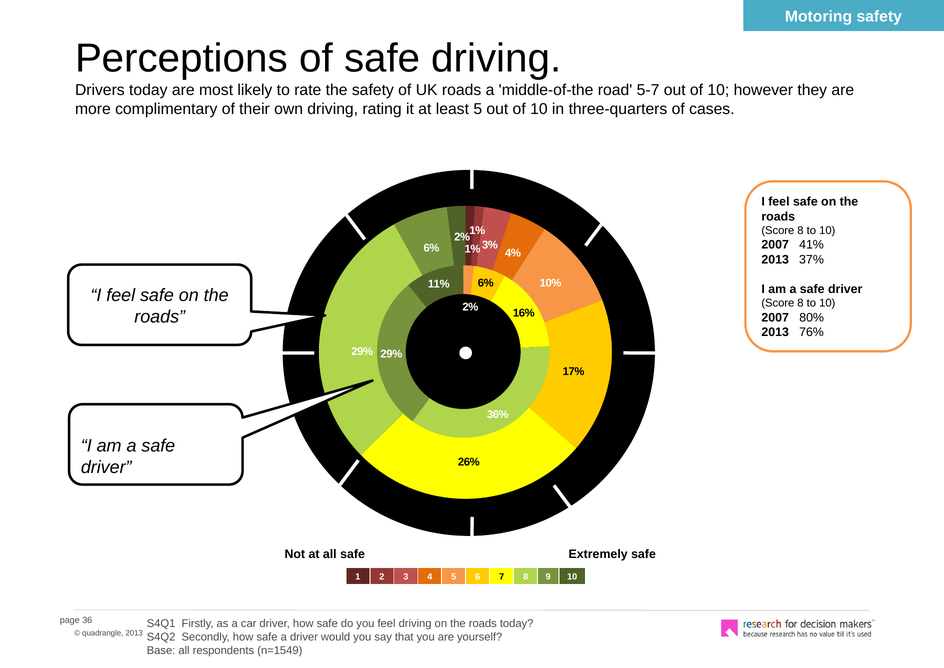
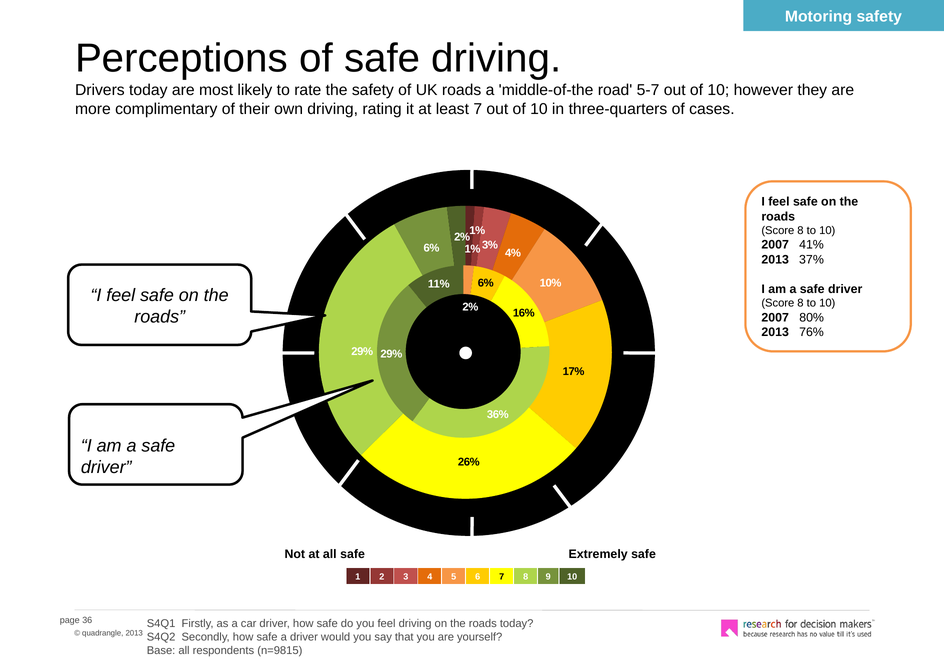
least 5: 5 -> 7 (478, 109)
n=1549: n=1549 -> n=9815 (280, 650)
